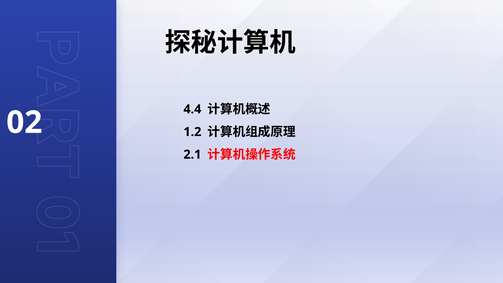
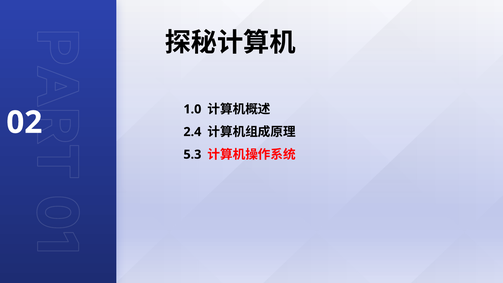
4.4: 4.4 -> 1.0 (192, 109)
1.2: 1.2 -> 2.4 (192, 132)
2.1: 2.1 -> 5.3 (192, 154)
